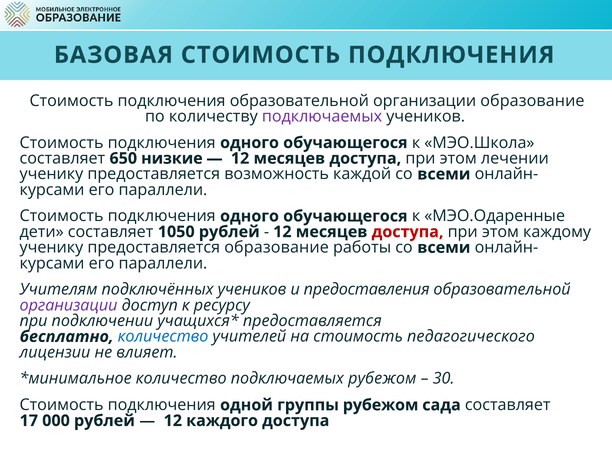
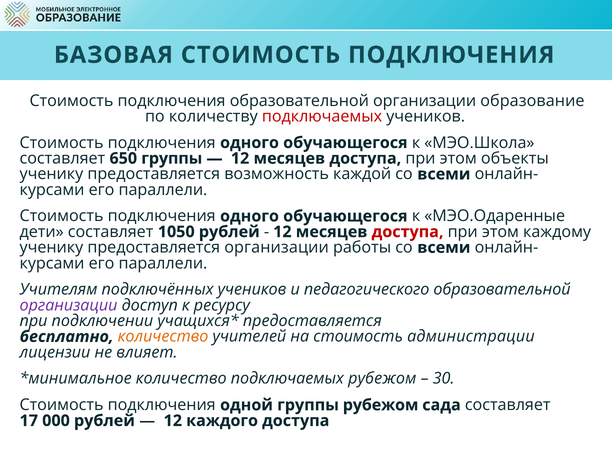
подключаемых colour: purple -> red (322, 116)
650 низкие: низкие -> группы (172, 158)
лечении: лечении -> объекты (515, 158)
предоставляется образование: образование -> организации (277, 248)
предоставления: предоставления -> педагогического (367, 290)
количество colour: blue -> orange (163, 337)
педагогического: педагогического -> администрации (471, 337)
